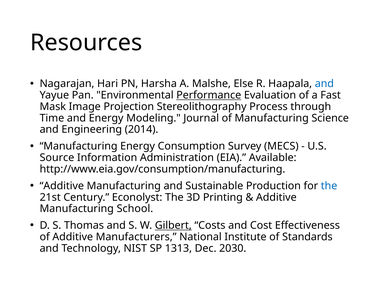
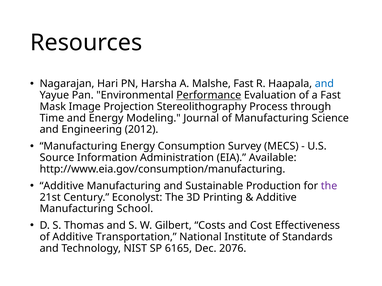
Malshe Else: Else -> Fast (243, 84)
2014: 2014 -> 2012 (142, 130)
the colour: blue -> purple (329, 186)
Gilbert underline: present -> none (173, 226)
Manufacturers: Manufacturers -> Transportation (136, 237)
1313: 1313 -> 6165 (178, 249)
2030: 2030 -> 2076 (233, 249)
